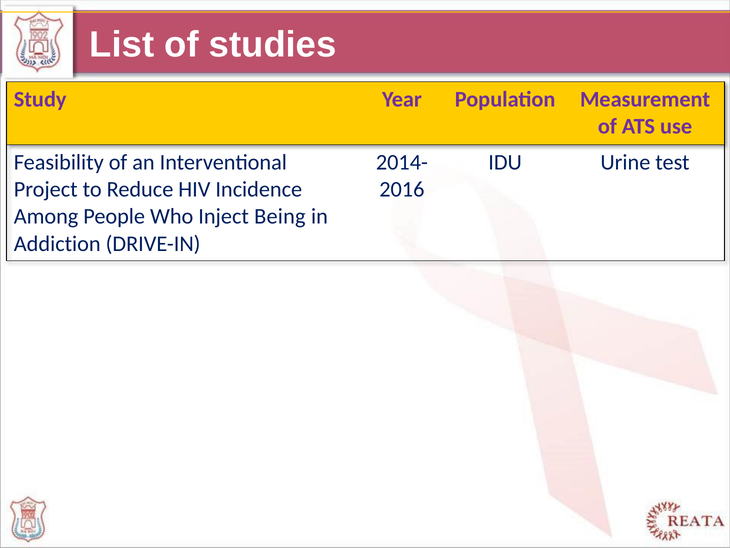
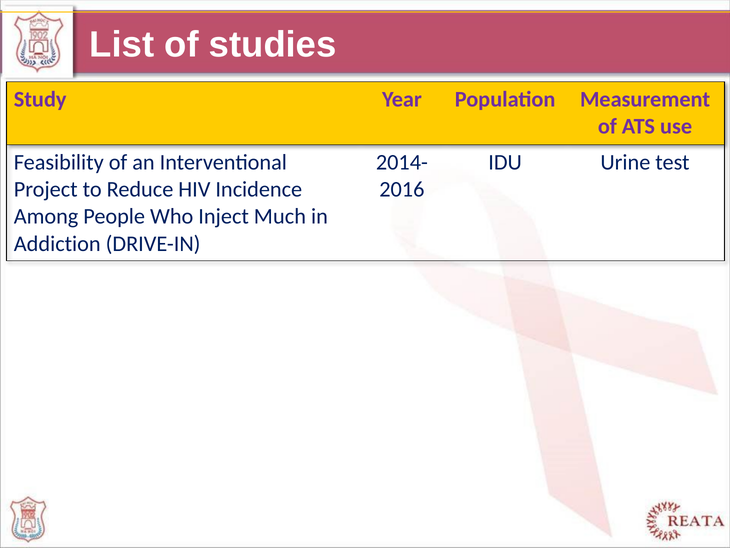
Being: Being -> Much (280, 216)
